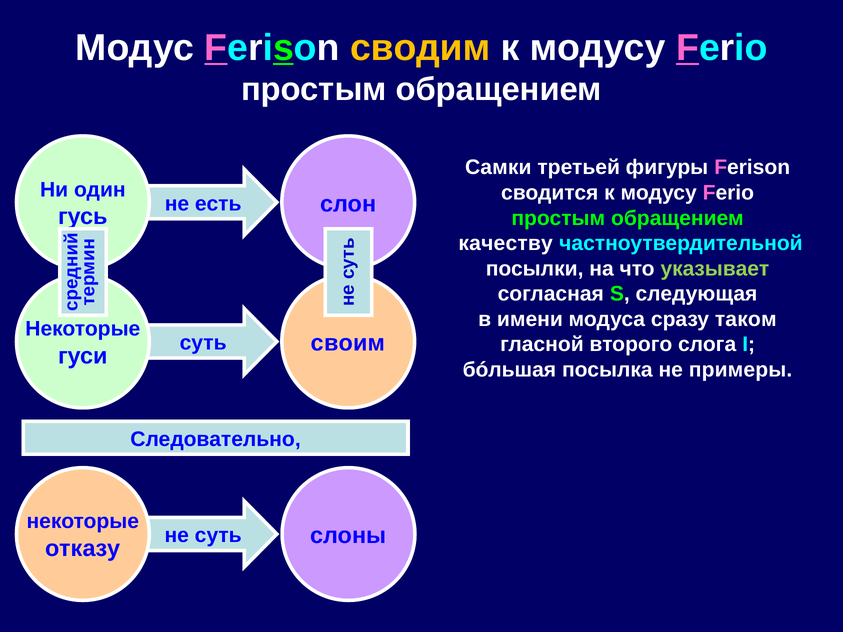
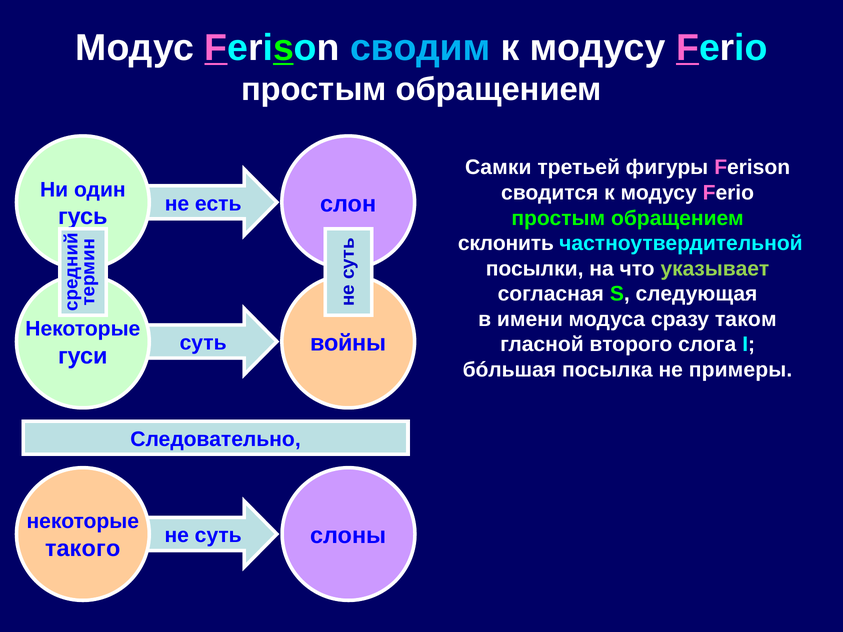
сводим colour: yellow -> light blue (420, 48)
качеству: качеству -> склонить (506, 243)
своим: своим -> войны (348, 343)
отказу: отказу -> такого (83, 549)
